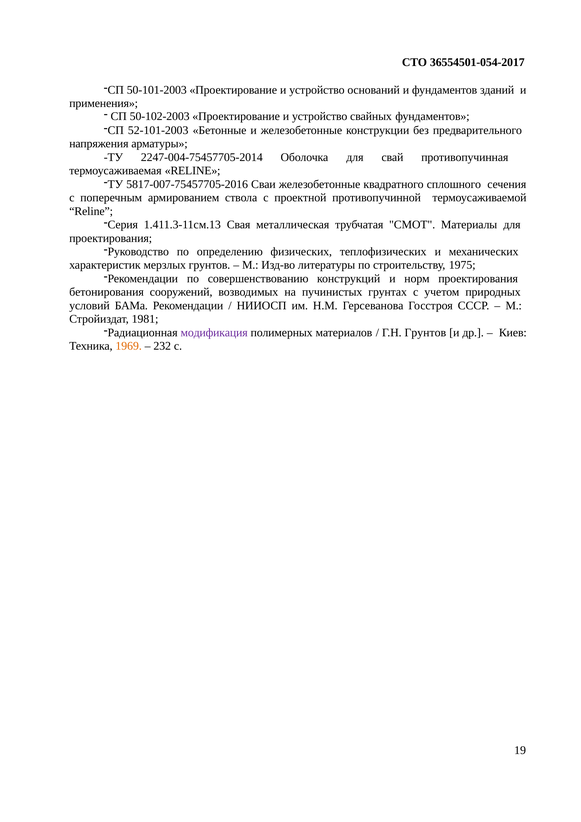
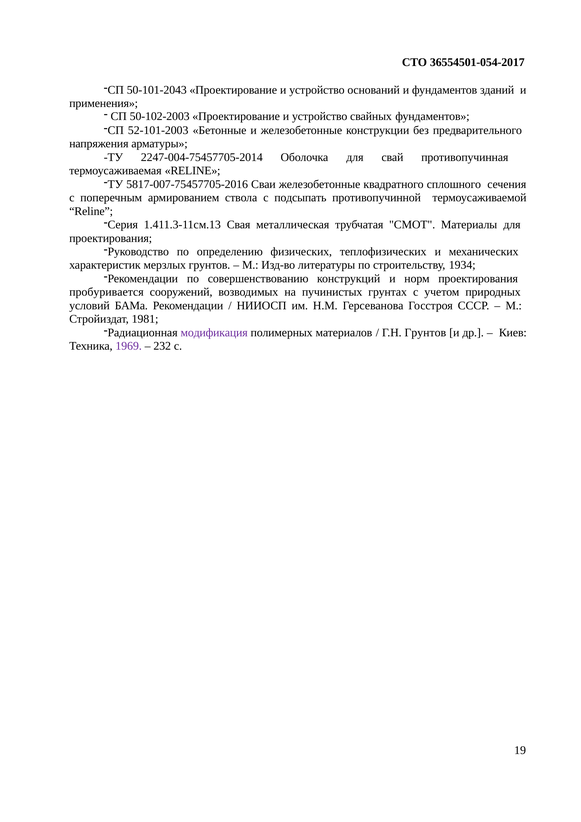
50-101-2003: 50-101-2003 -> 50-101-2043 (157, 90)
проектной: проектной -> подсыпать (300, 198)
1975: 1975 -> 1934 (462, 265)
бетонирования: бетонирования -> пробуривается (106, 292)
1969 colour: orange -> purple (129, 346)
